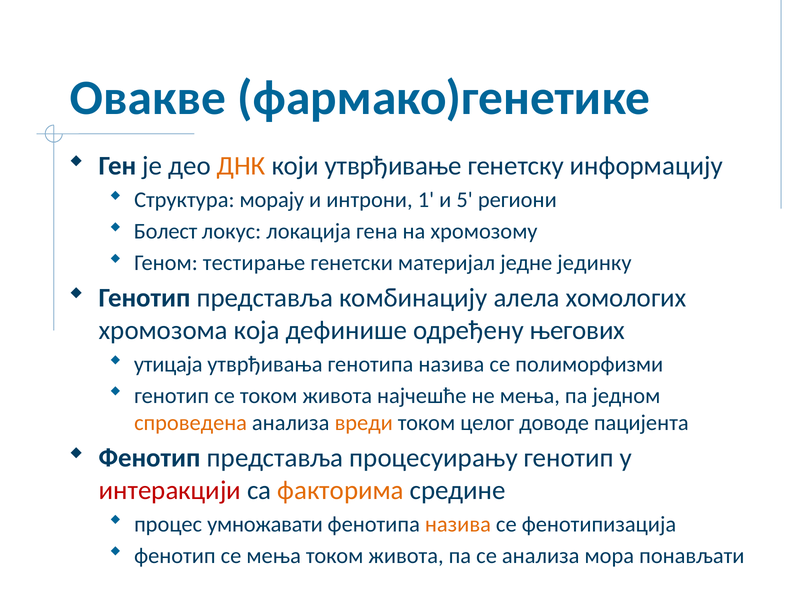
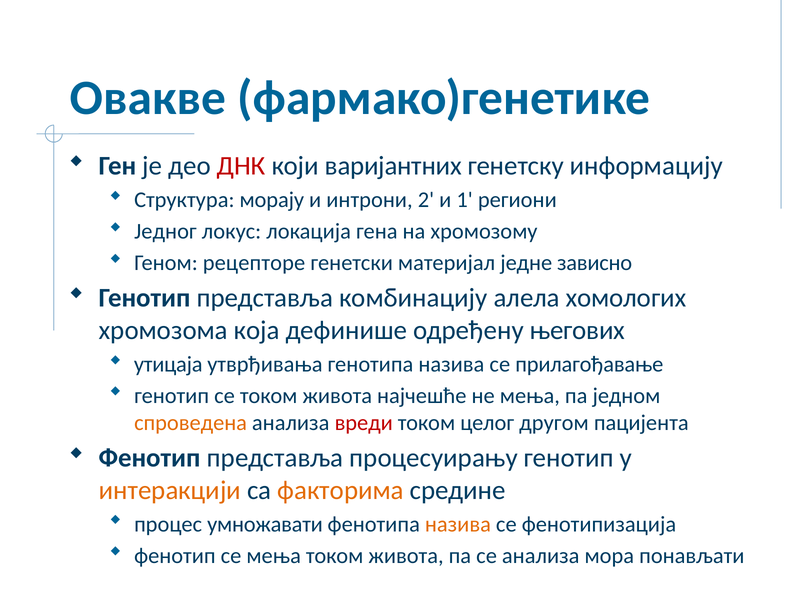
ДНК colour: orange -> red (241, 166)
утврђивање: утврђивање -> варијантних (393, 166)
1: 1 -> 2 (426, 200)
5: 5 -> 1 (465, 200)
Болест: Болест -> Једног (165, 231)
тестирање: тестирање -> рецепторе (254, 263)
јединку: јединку -> зависно (595, 263)
полиморфизми: полиморфизми -> прилагођавање (589, 364)
вреди colour: orange -> red (364, 423)
доводе: доводе -> другом (554, 423)
интеракцији colour: red -> orange (170, 490)
